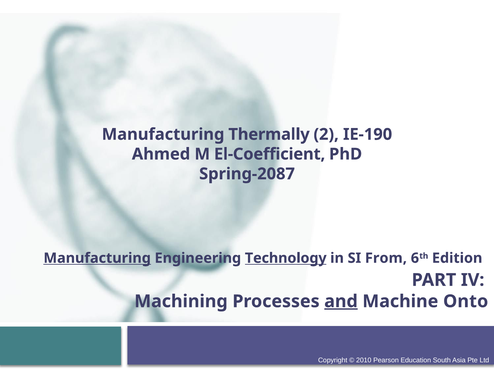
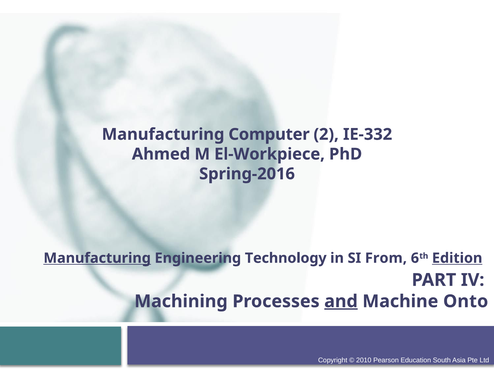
Thermally: Thermally -> Computer (269, 135)
IE-190: IE-190 -> IE-332 (368, 135)
El-Coefficient: El-Coefficient -> El-Workpiece (270, 154)
Spring-2087: Spring-2087 -> Spring-2016 (247, 174)
Technology underline: present -> none (286, 258)
Edition underline: none -> present (457, 258)
